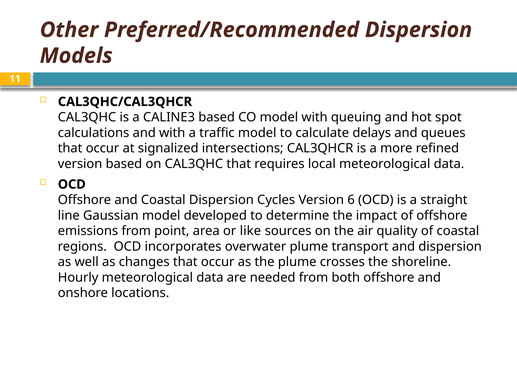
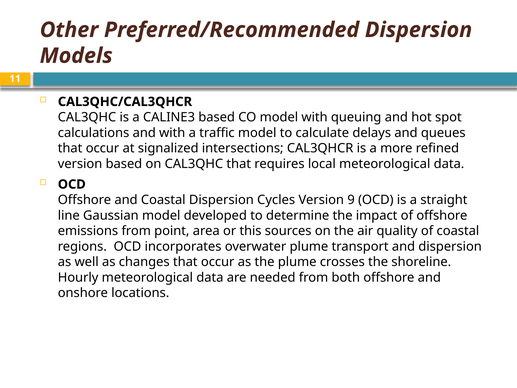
6: 6 -> 9 (351, 200)
like: like -> this (251, 231)
